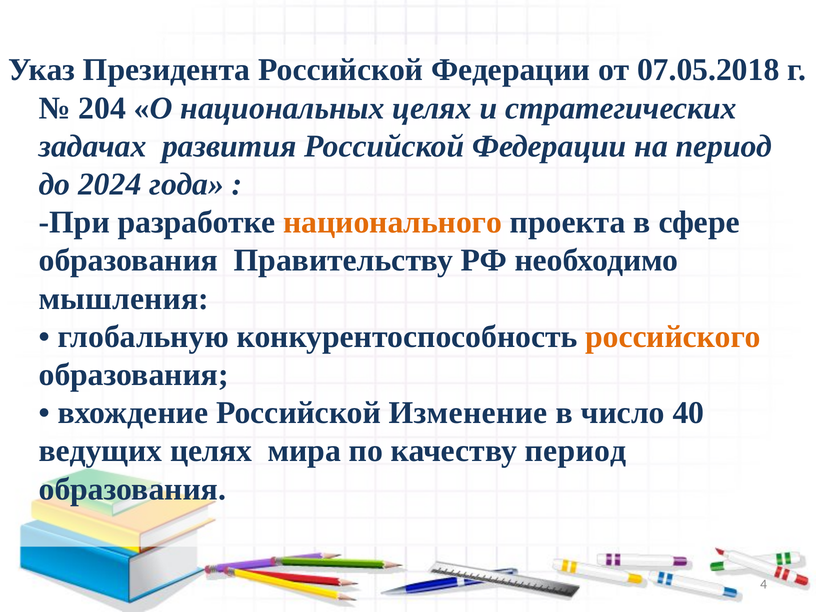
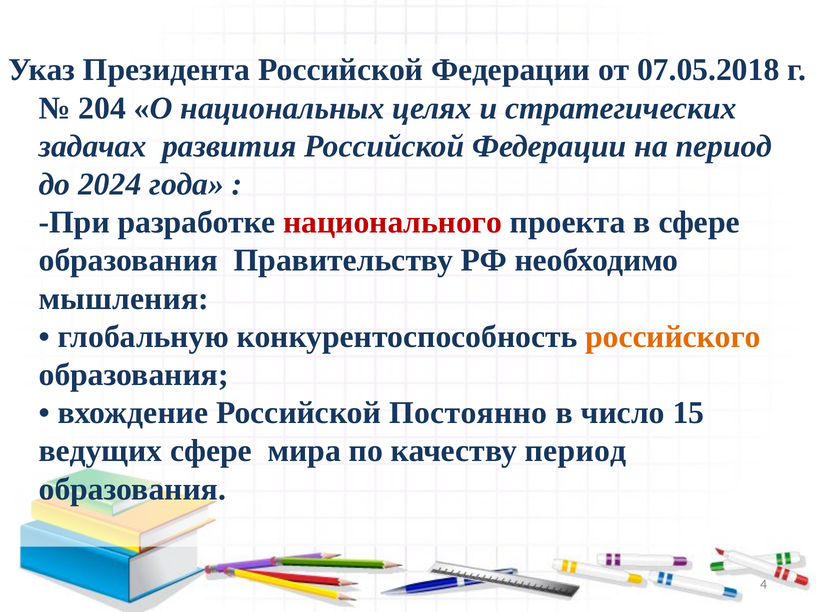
национального colour: orange -> red (393, 222)
Изменение: Изменение -> Постоянно (468, 413)
40: 40 -> 15 (688, 413)
ведущих целях: целях -> сфере (211, 451)
